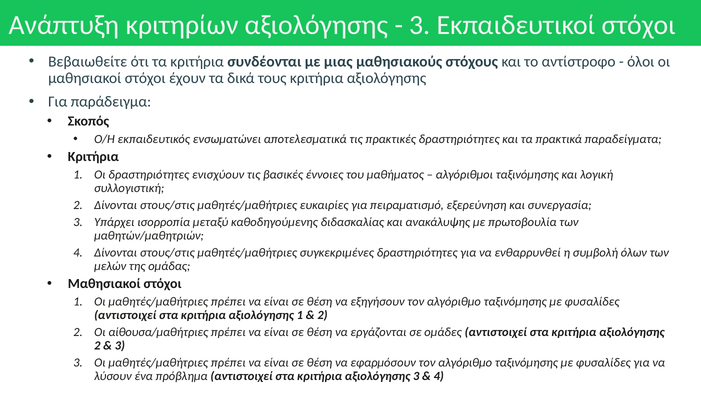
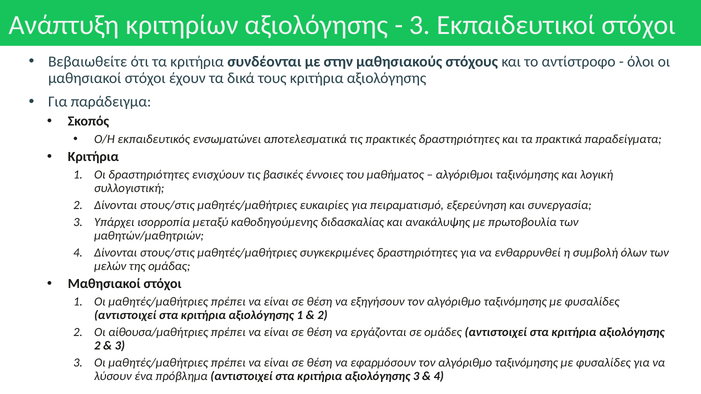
μιας: μιας -> στην (338, 62)
